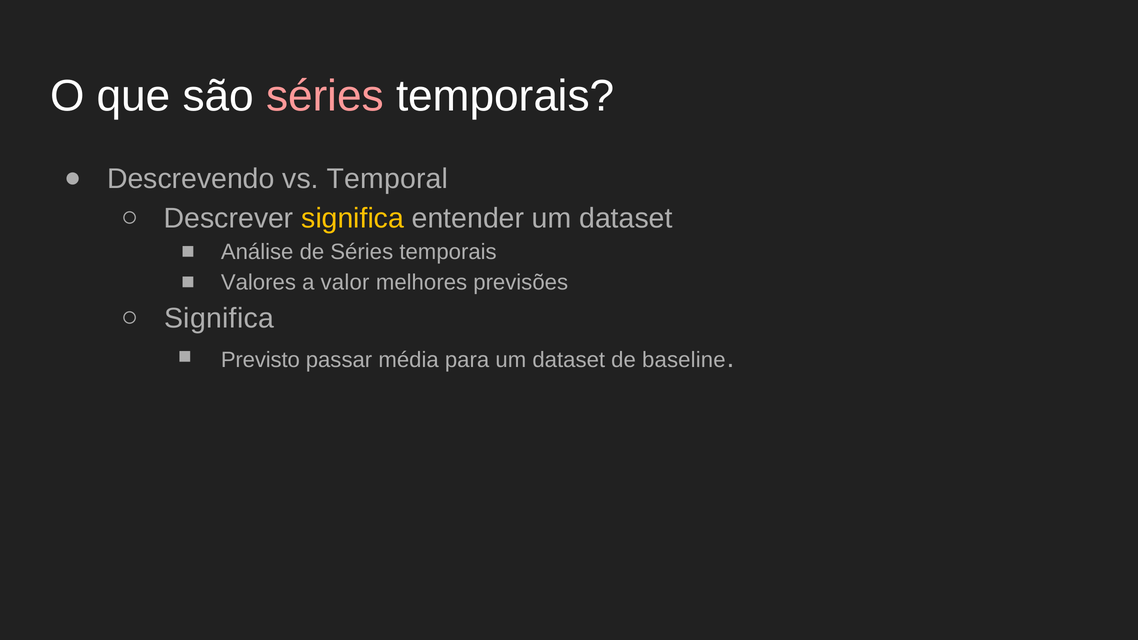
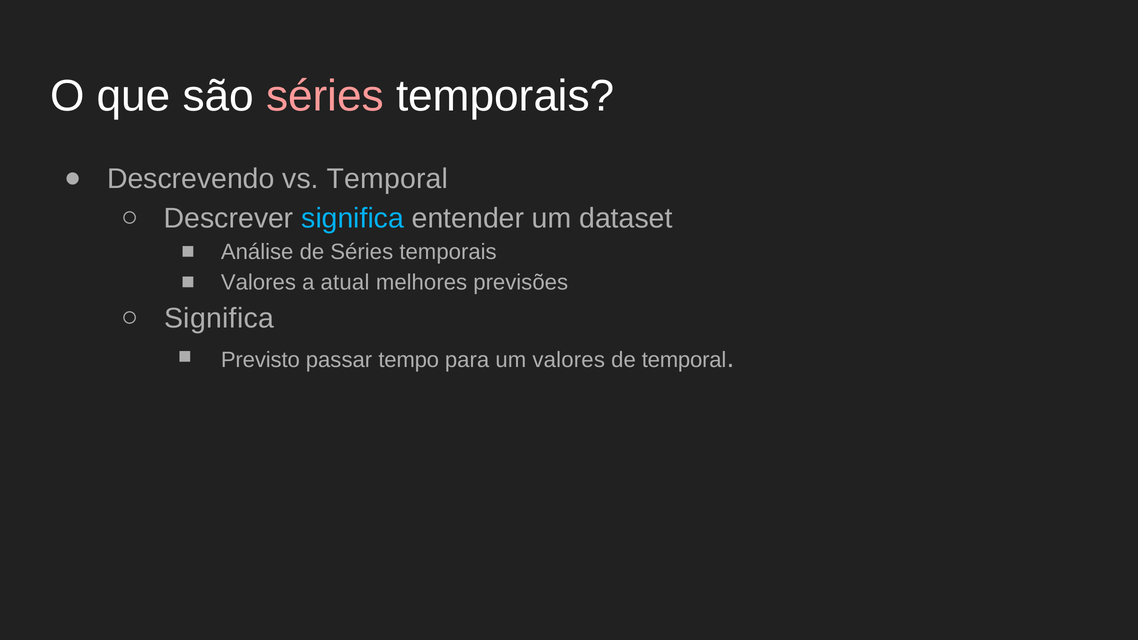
significa colour: yellow -> light blue (353, 218)
valor: valor -> atual (345, 283)
média: média -> tempo (409, 360)
para um dataset: dataset -> valores (569, 360)
de baseline: baseline -> temporal (684, 360)
